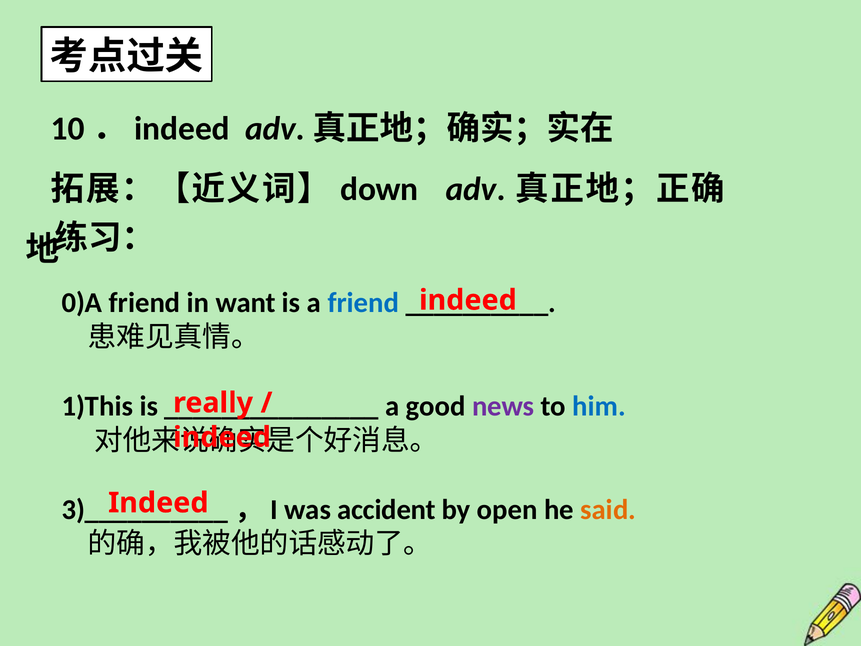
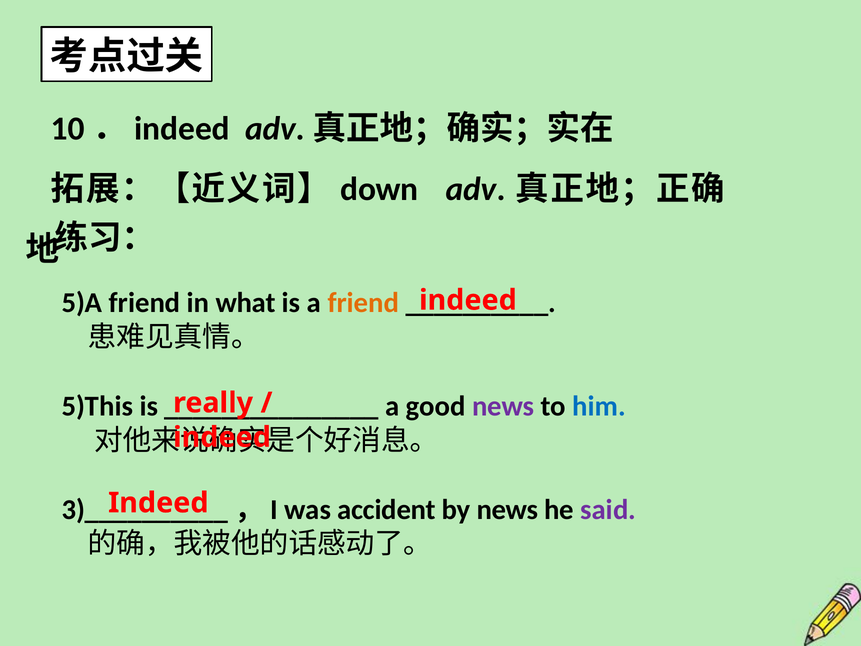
0)A: 0)A -> 5)A (82, 303)
want: want -> what (246, 303)
friend colour: blue -> orange (363, 303)
1)This: 1)This -> 5)This (97, 406)
by open: open -> news (507, 509)
said colour: orange -> purple (608, 509)
